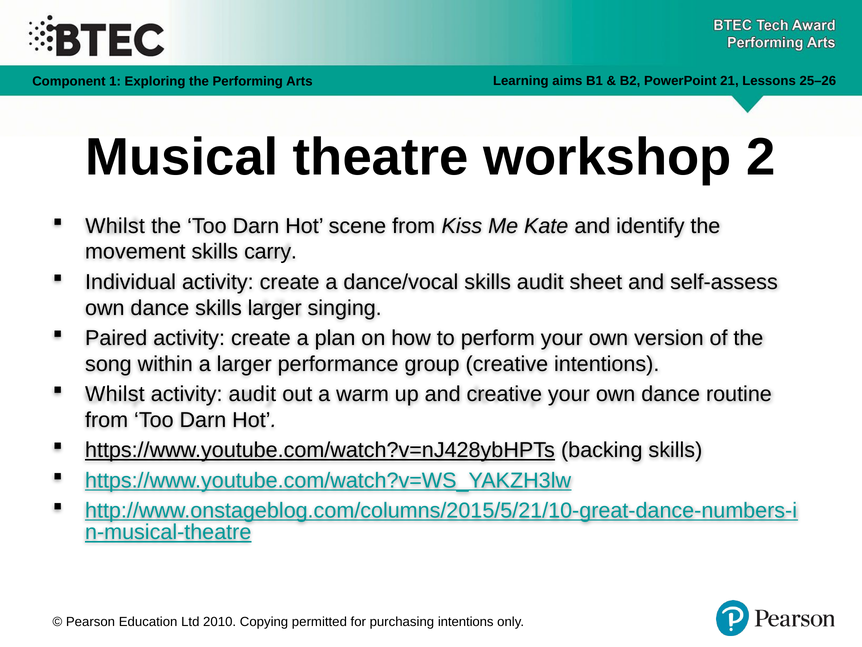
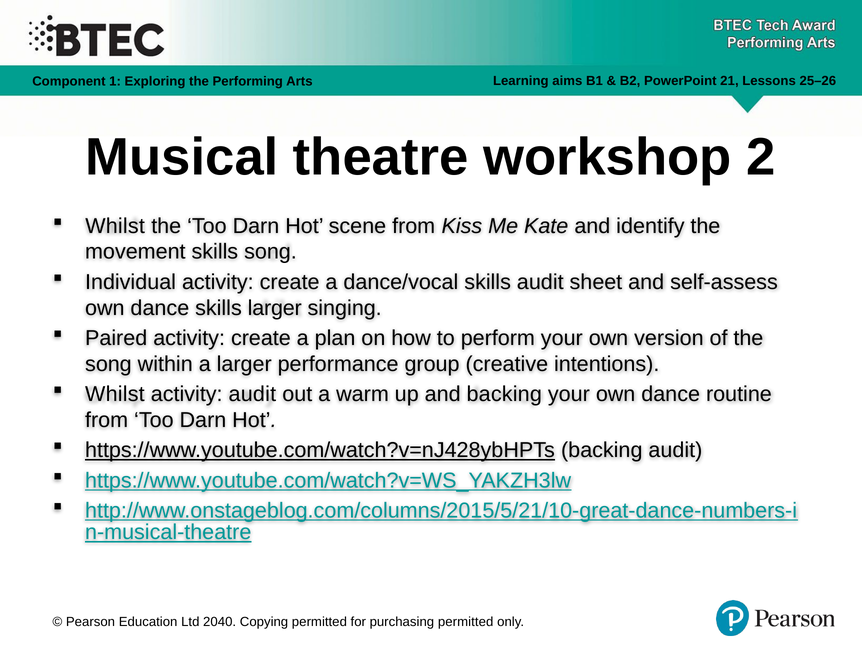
skills carry: carry -> song (270, 252)
and creative: creative -> backing (504, 394)
backing skills: skills -> audit (675, 450)
2010: 2010 -> 2040 (220, 621)
purchasing intentions: intentions -> permitted (466, 621)
